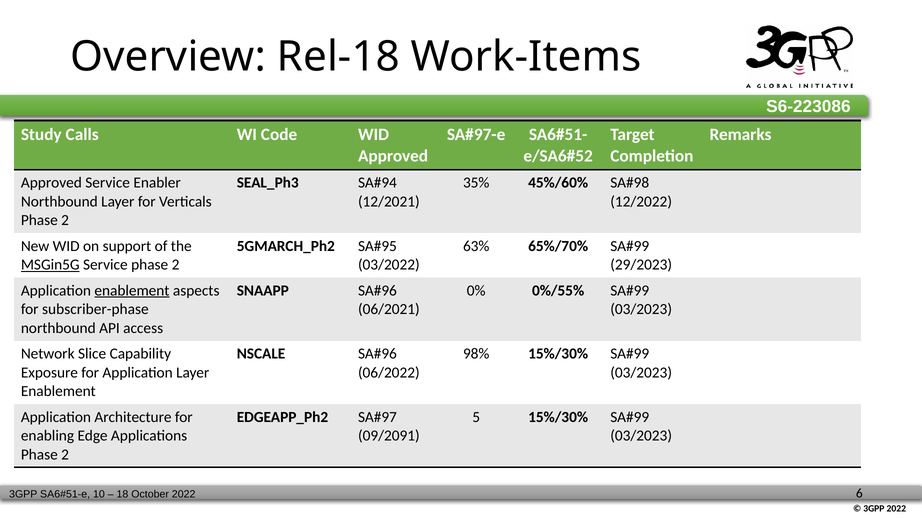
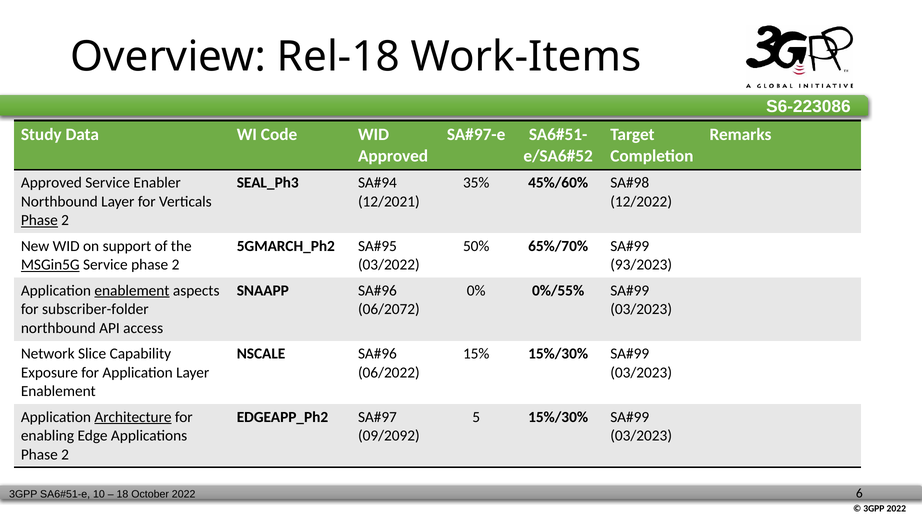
Calls: Calls -> Data (82, 135)
Phase underline: none -> present (39, 220)
63%: 63% -> 50% (476, 246)
29/2023: 29/2023 -> 93/2023 (641, 265)
subscriber-phase: subscriber-phase -> subscriber-folder (95, 309)
06/2021: 06/2021 -> 06/2072 (389, 309)
98%: 98% -> 15% (476, 354)
Architecture underline: none -> present (133, 417)
09/2091: 09/2091 -> 09/2092 (389, 436)
